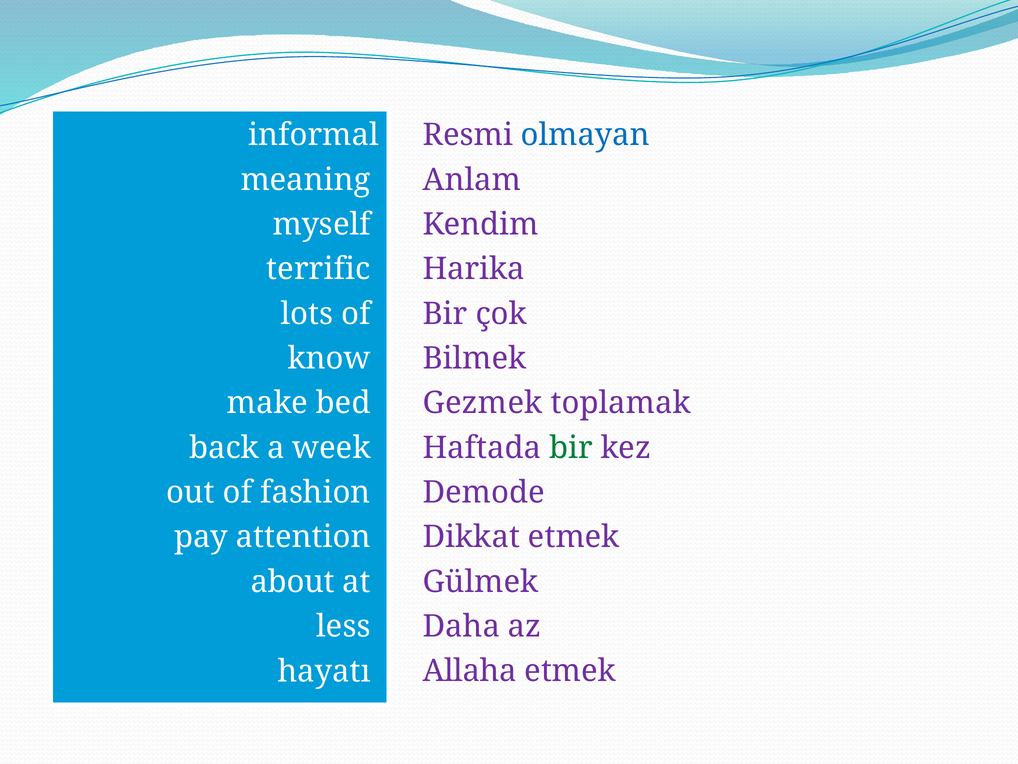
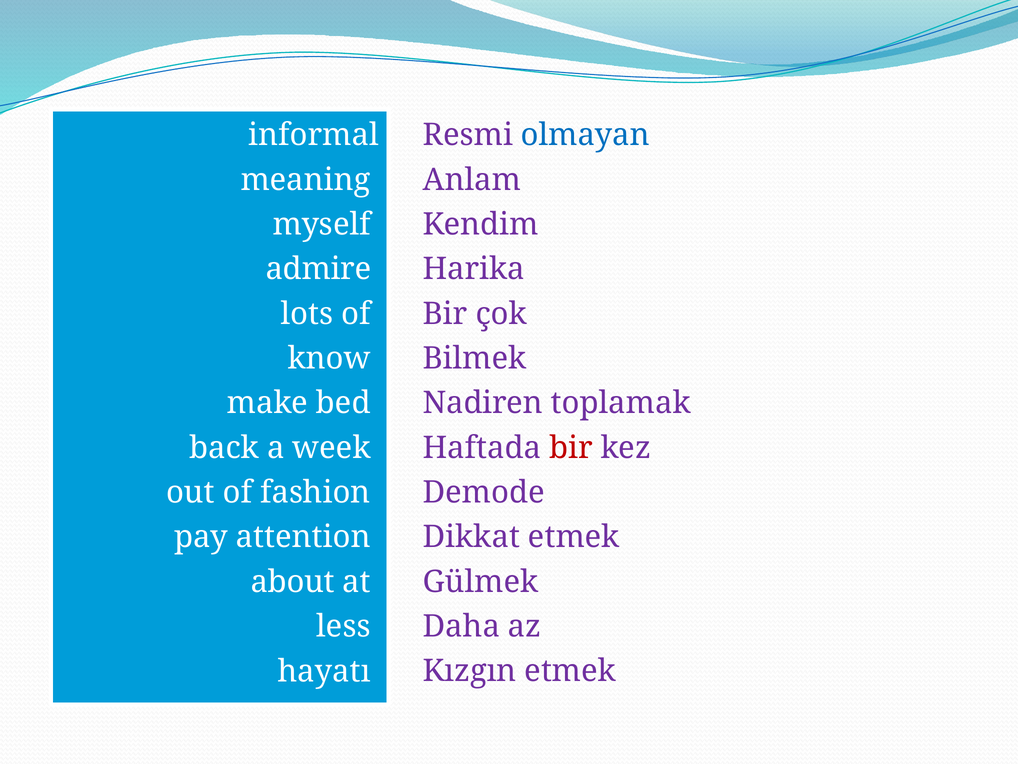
terrific: terrific -> admire (319, 269)
Gezmek: Gezmek -> Nadiren (483, 403)
bir colour: green -> red (571, 448)
Allaha: Allaha -> Kızgın (470, 671)
